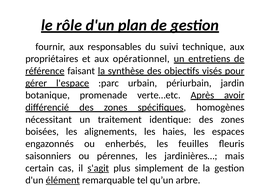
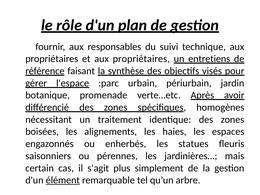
et aux opérationnel: opérationnel -> propriétaires (141, 59)
feuilles: feuilles -> statues (193, 144)
s'agit underline: present -> none (98, 168)
